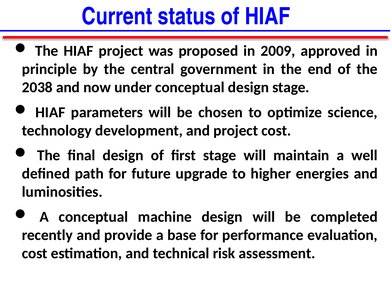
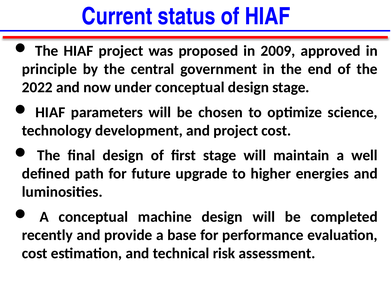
2038: 2038 -> 2022 (37, 87)
